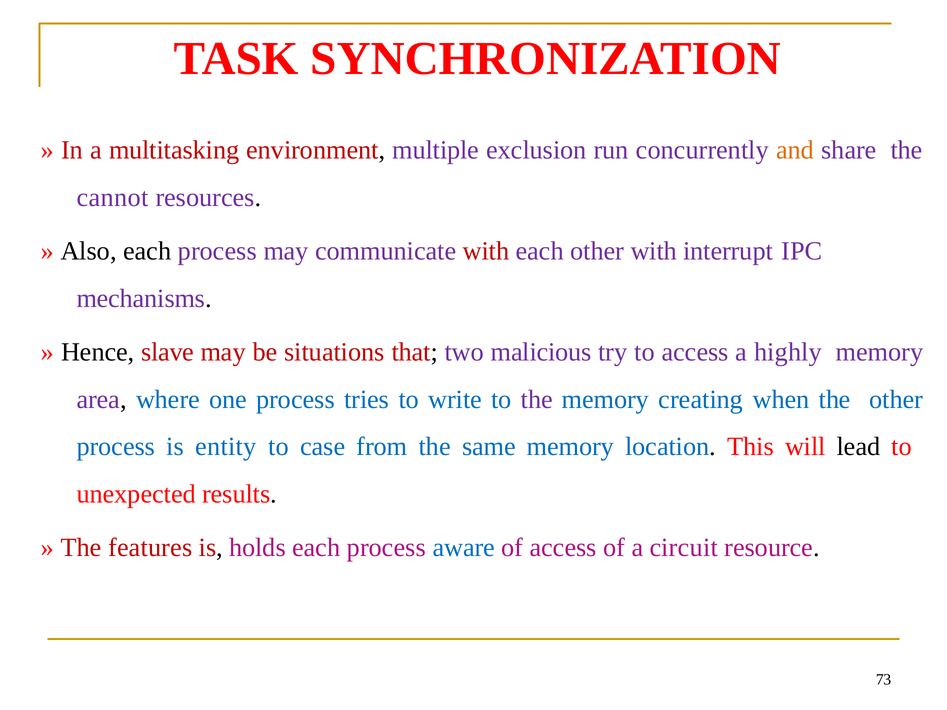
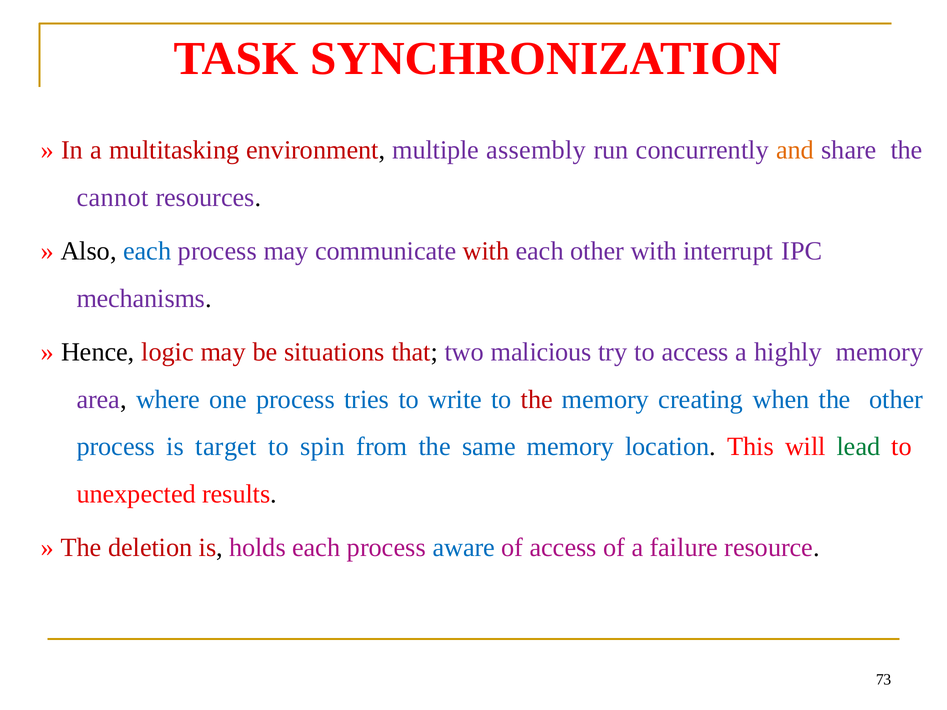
exclusion: exclusion -> assembly (536, 150)
each colour: black -> blue (147, 251)
slave: slave -> logic (168, 352)
the colour: purple -> red (537, 399)
entity: entity -> target (226, 447)
case: case -> spin (322, 447)
lead colour: black -> green (859, 447)
features: features -> deletion (150, 548)
circuit: circuit -> failure (684, 548)
